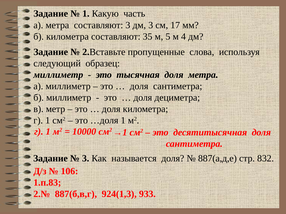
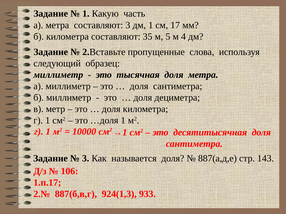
дм 3: 3 -> 1 (151, 25)
832: 832 -> 143 (266, 159)
1.п.83: 1.п.83 -> 1.п.17 (47, 183)
